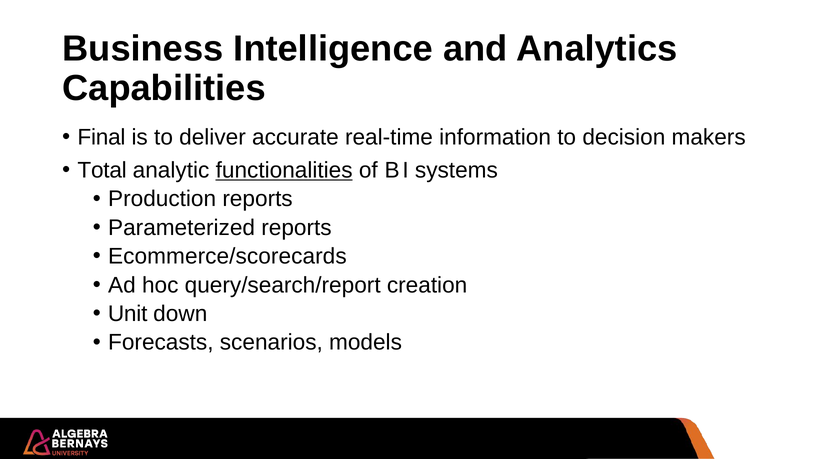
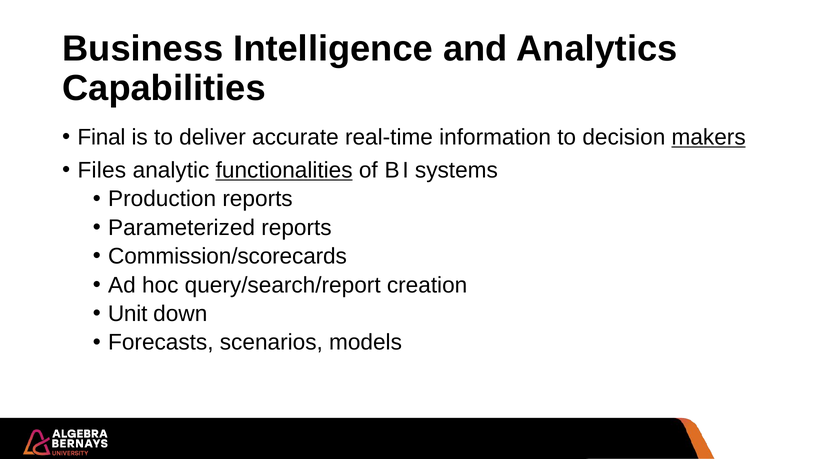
makers underline: none -> present (709, 137)
Total: Total -> Files (102, 170)
Ecommerce/scorecards: Ecommerce/scorecards -> Commission/scorecards (227, 256)
